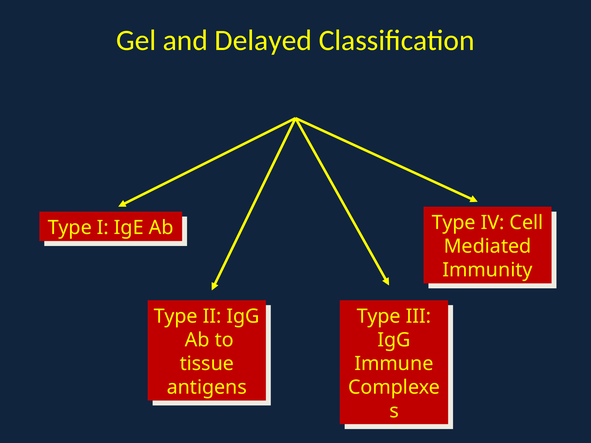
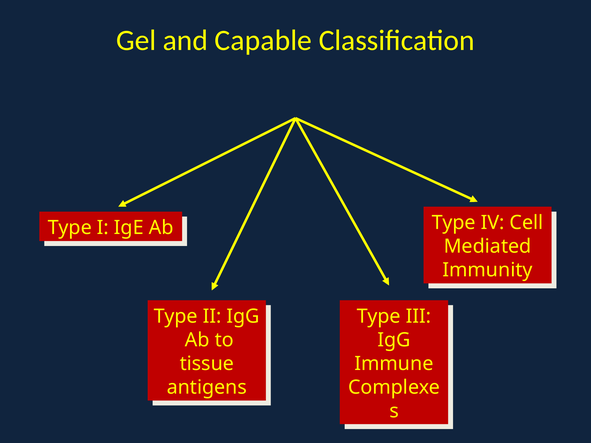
Delayed: Delayed -> Capable (263, 40)
